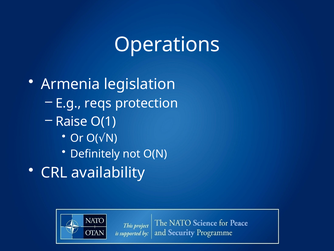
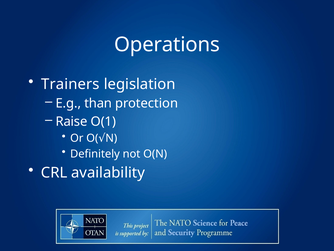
Armenia: Armenia -> Trainers (70, 84)
reqs: reqs -> than (98, 103)
